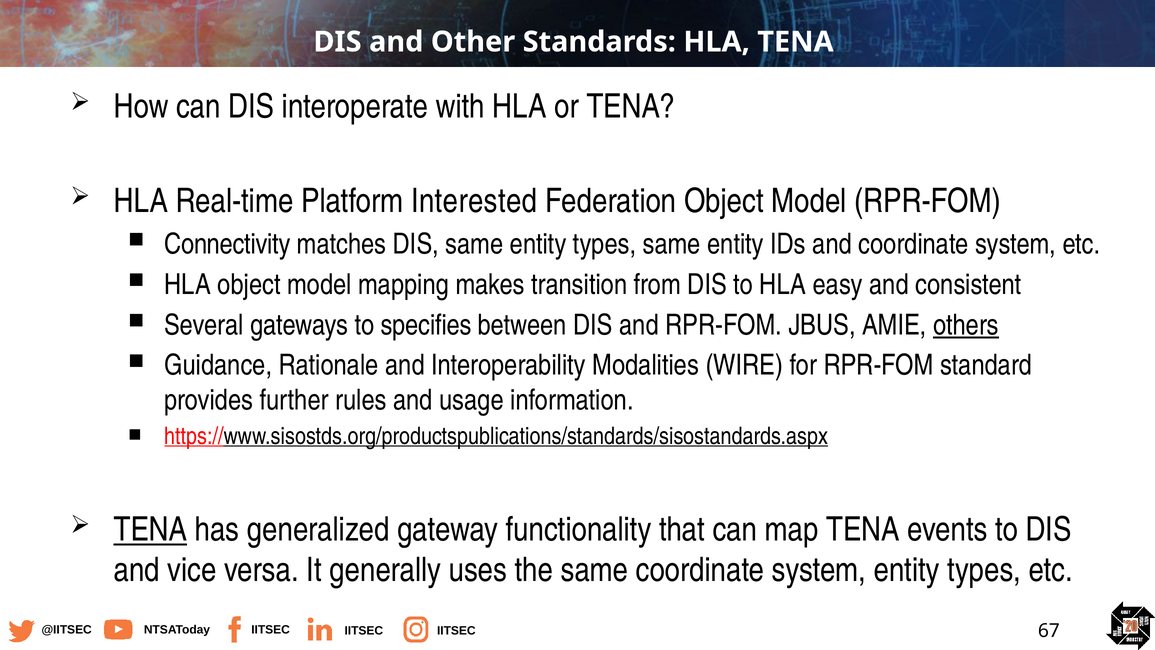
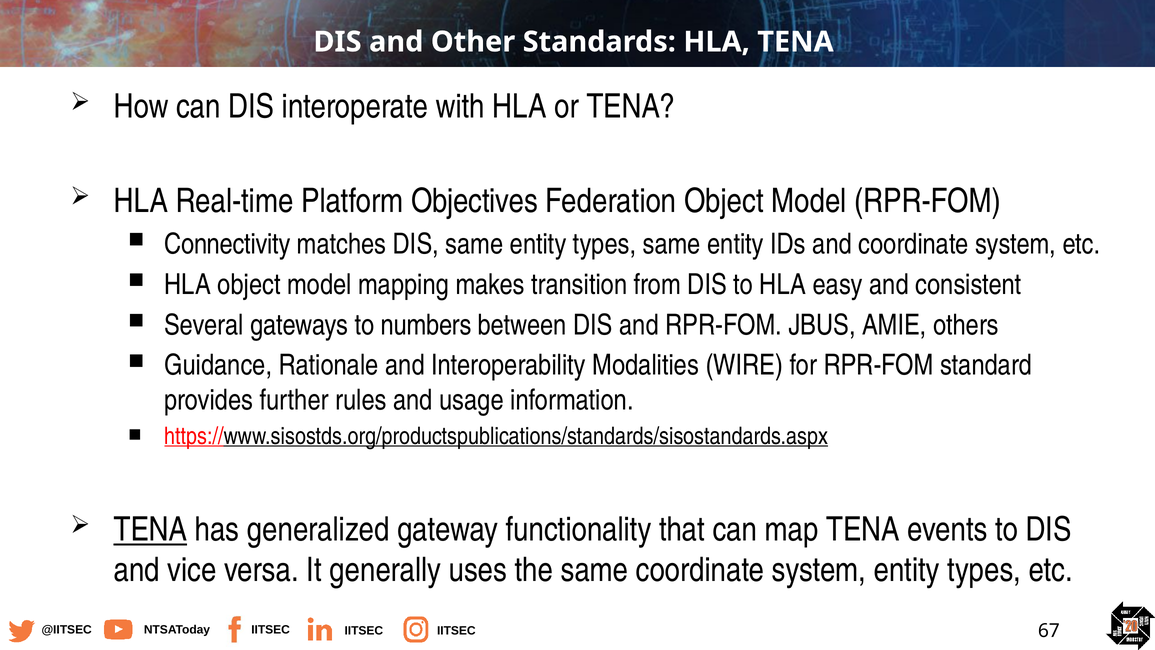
Interested: Interested -> Objectives (474, 201)
specifies: specifies -> numbers (426, 325)
others underline: present -> none (966, 325)
